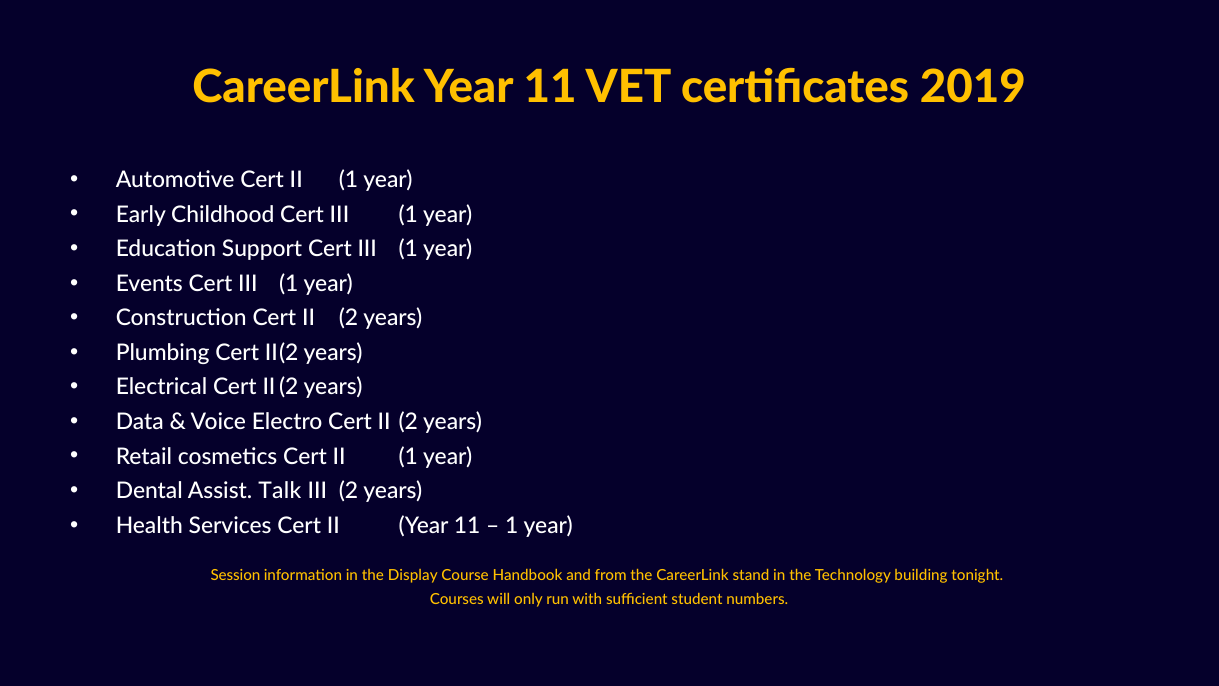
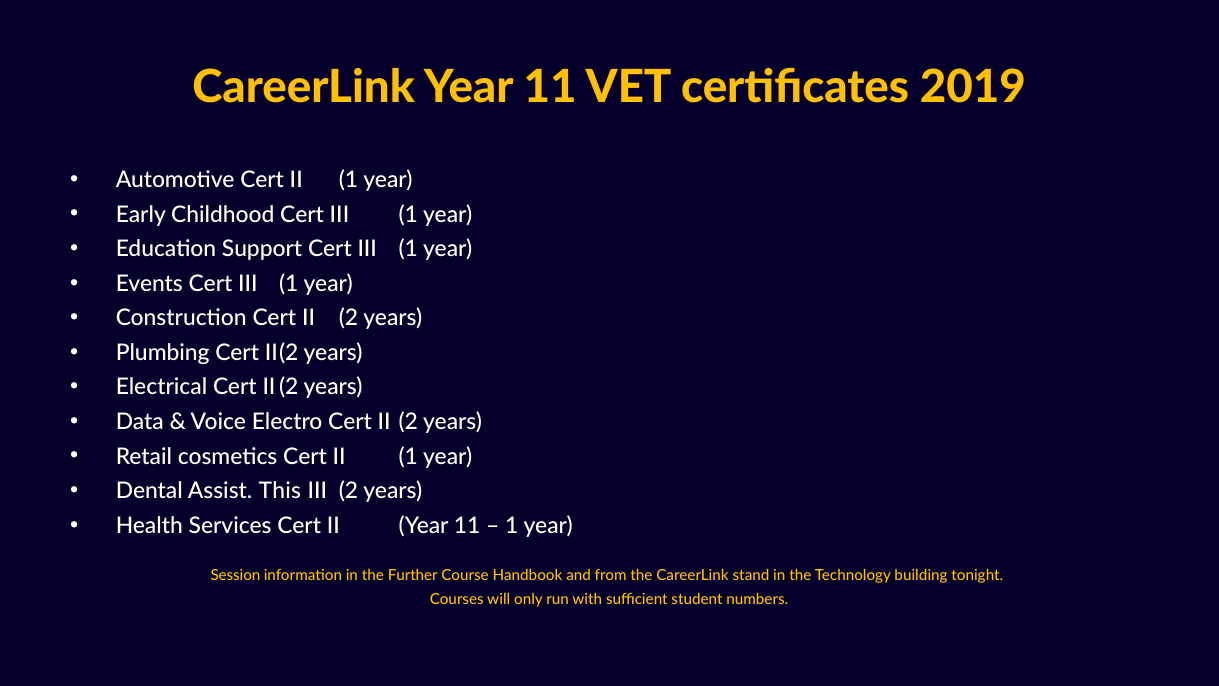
Talk: Talk -> This (280, 491)
Display: Display -> Further (413, 576)
